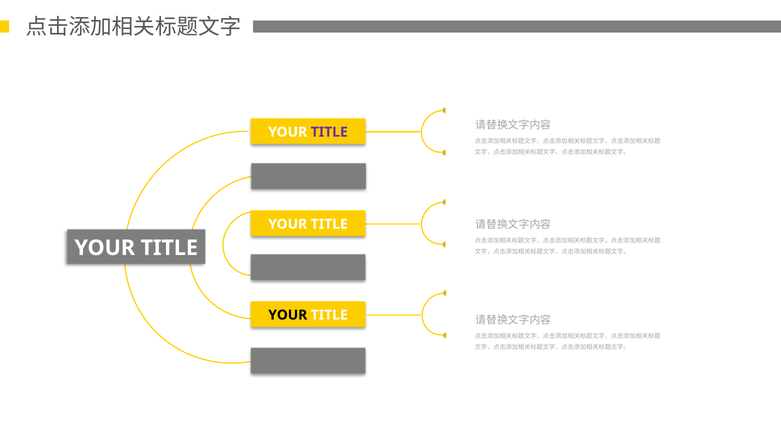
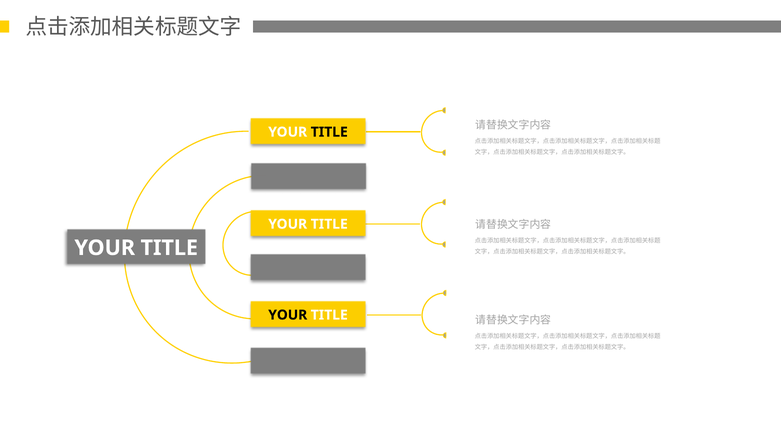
TITLE colour: purple -> black (329, 132)
